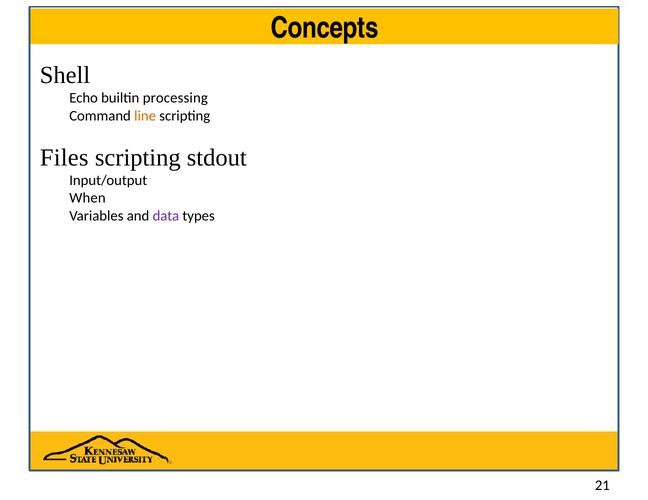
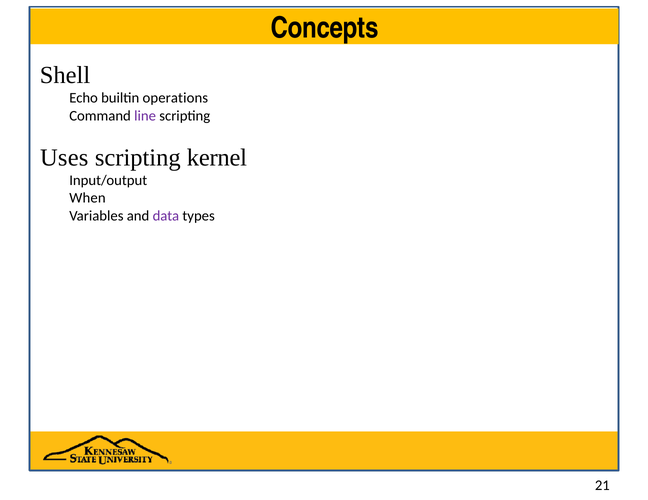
processing: processing -> operations (175, 98)
line colour: orange -> purple (145, 116)
Files: Files -> Uses (64, 158)
stdout: stdout -> kernel (217, 158)
